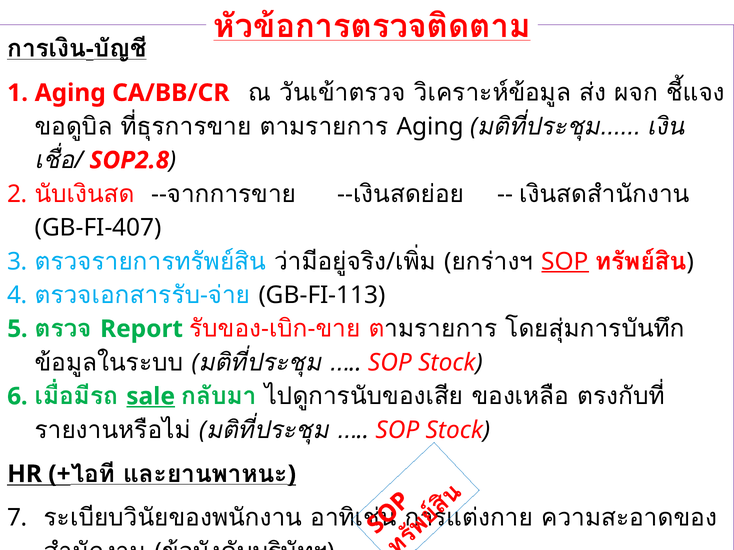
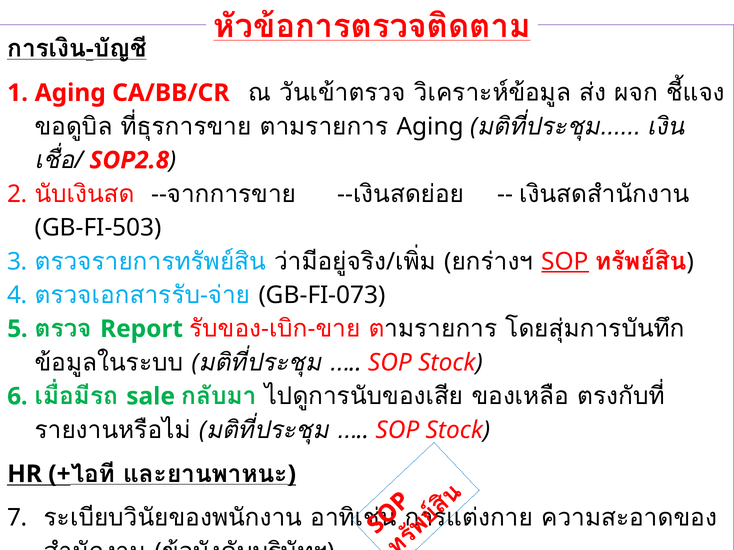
GB-FI-407: GB-FI-407 -> GB-FI-503 (98, 228)
GB-FI-113: GB-FI-113 -> GB-FI-073 (322, 295)
sale underline: present -> none (151, 397)
